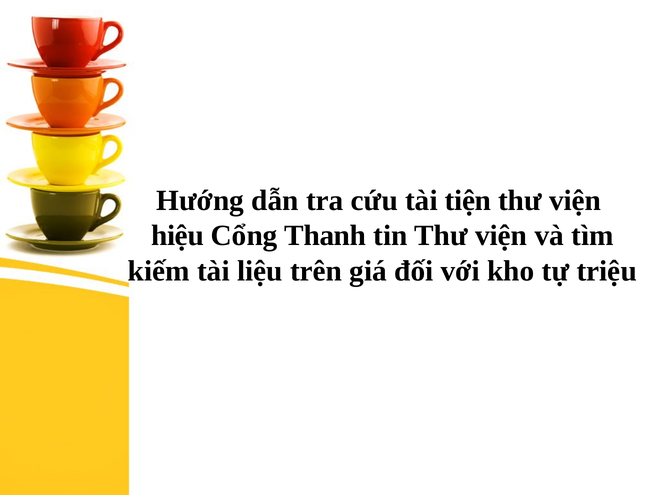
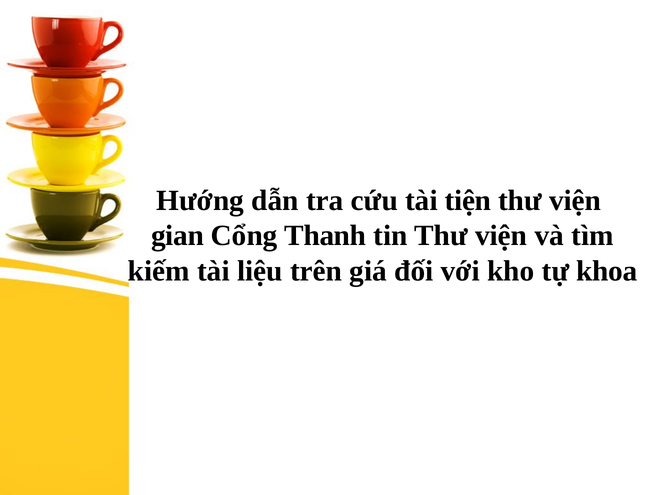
hiệu: hiệu -> gian (178, 236)
triệu: triệu -> khoa (607, 271)
